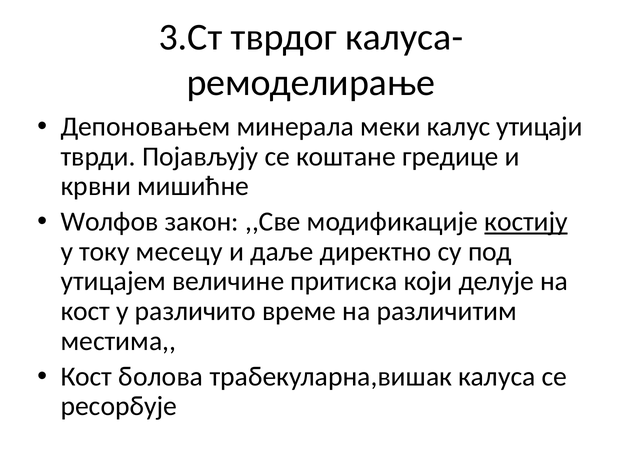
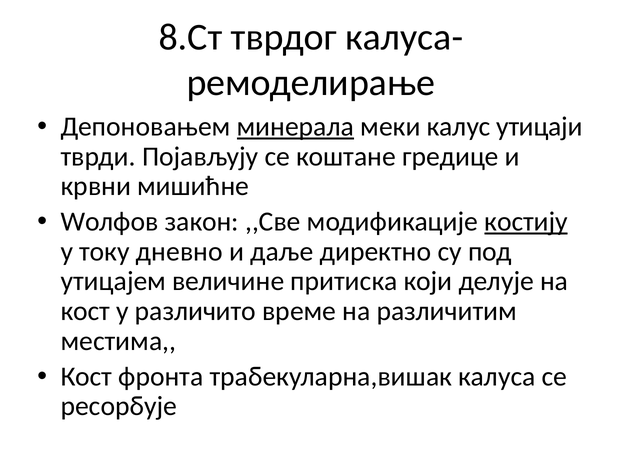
3.Ст: 3.Ст -> 8.Ст (190, 37)
минерала underline: none -> present (295, 127)
месецу: месецу -> дневно (179, 252)
болова: болова -> фронта (161, 377)
